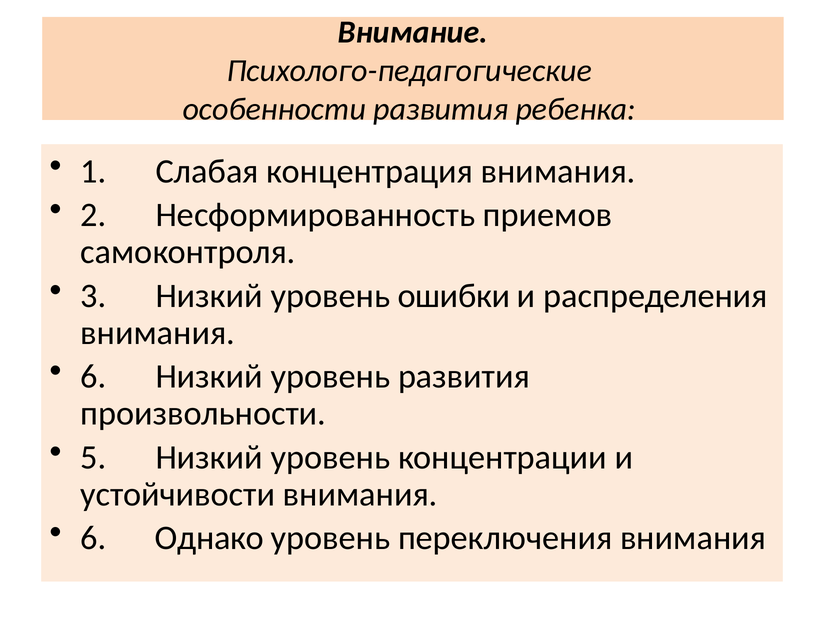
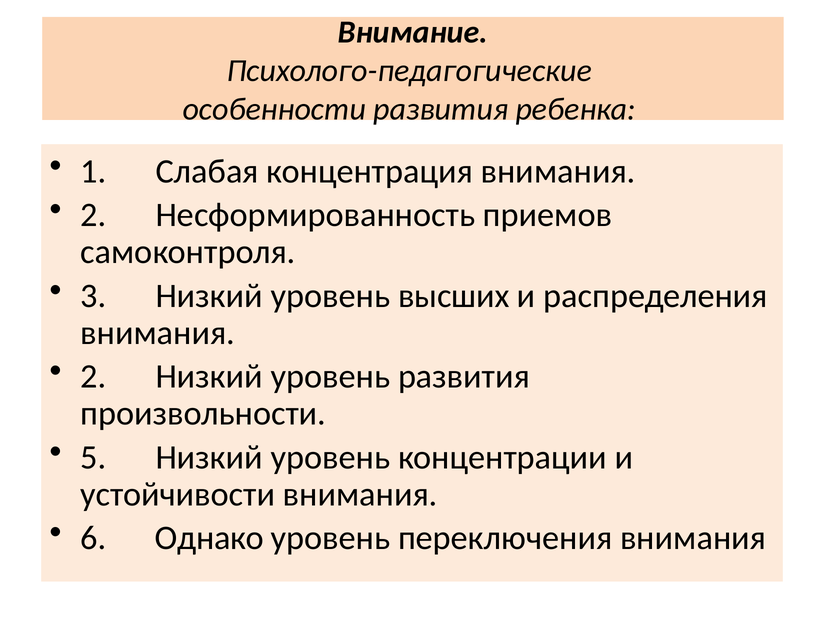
ошибки: ошибки -> высших (454, 296)
6: 6 -> 2 (93, 376)
